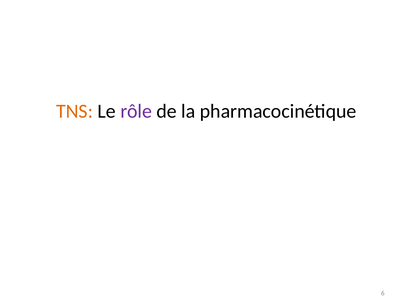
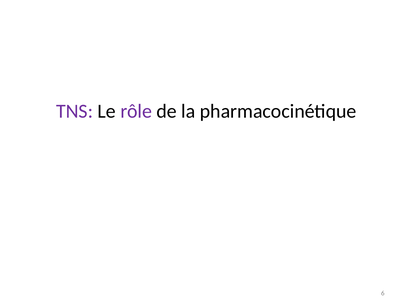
TNS colour: orange -> purple (75, 111)
